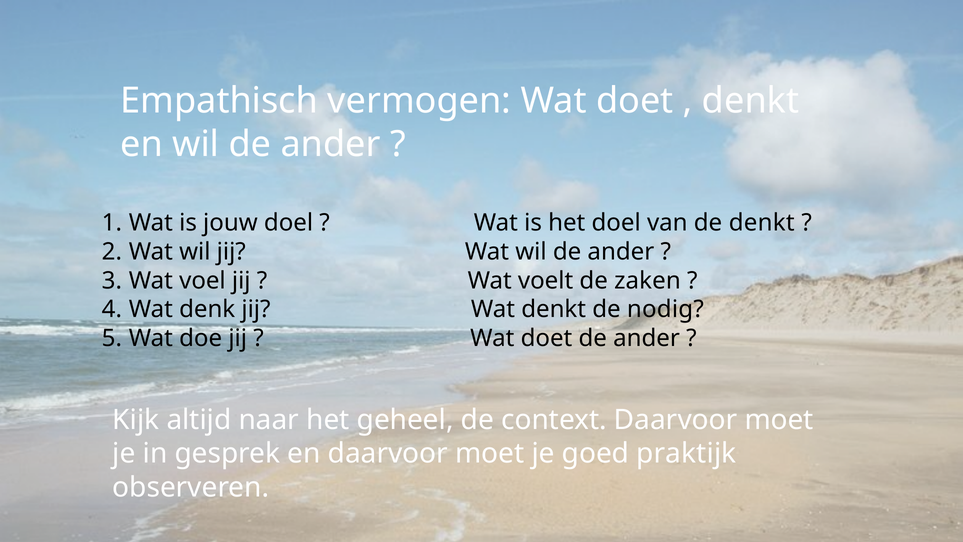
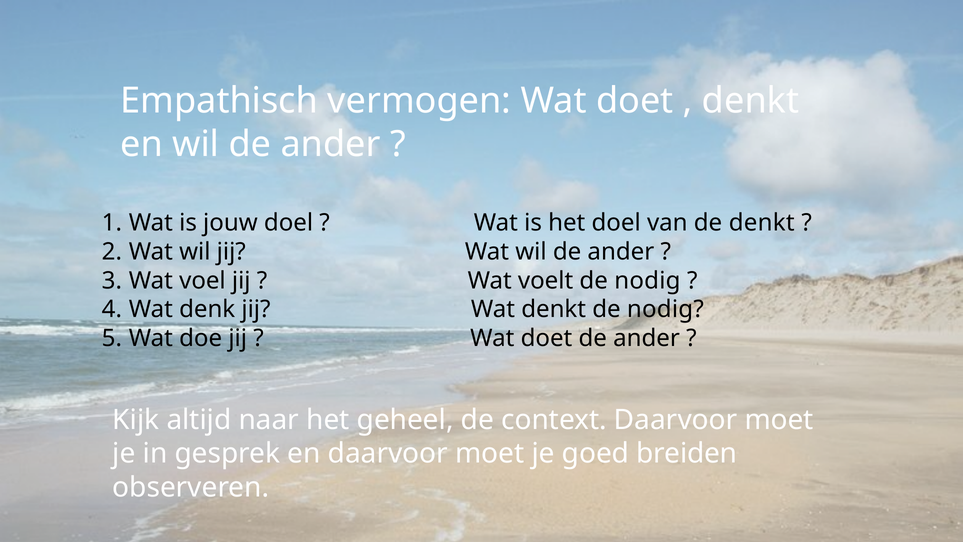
voelt de zaken: zaken -> nodig (647, 280)
praktijk: praktijk -> breiden (687, 453)
